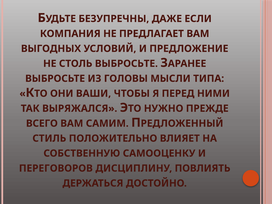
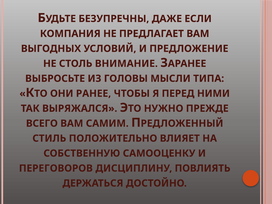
СТОЛЬ ВЫБРОСЬТЕ: ВЫБРОСЬТЕ -> ВНИМАНИЕ (126, 64)
ВАШИ: ВАШИ -> РАНЕЕ (93, 94)
